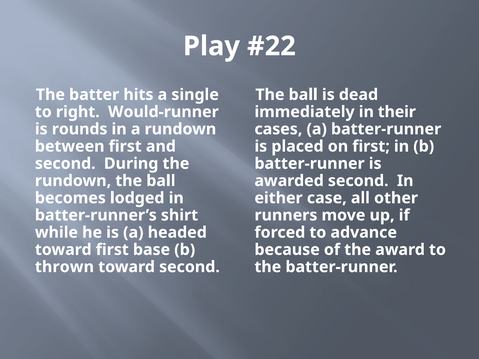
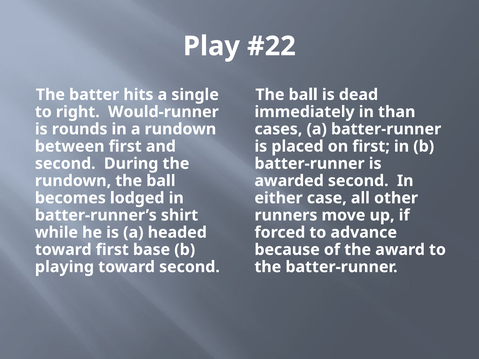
their: their -> than (397, 112)
thrown: thrown -> playing (64, 267)
